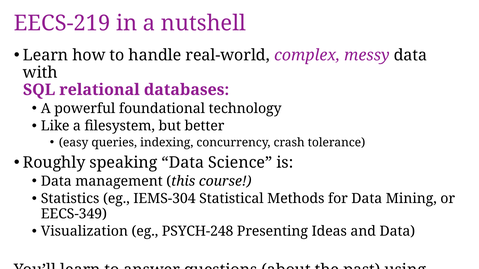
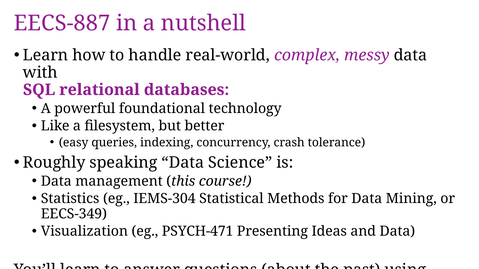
EECS-219: EECS-219 -> EECS-887 (62, 23)
PSYCH-248: PSYCH-248 -> PSYCH-471 (198, 232)
